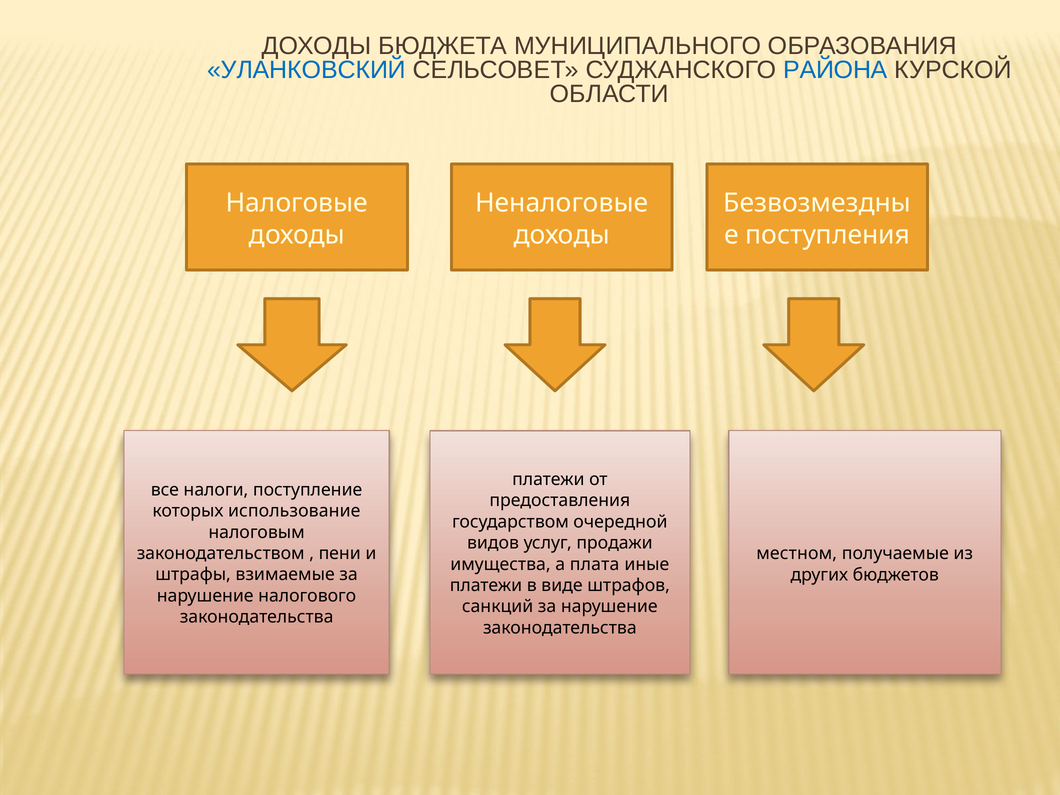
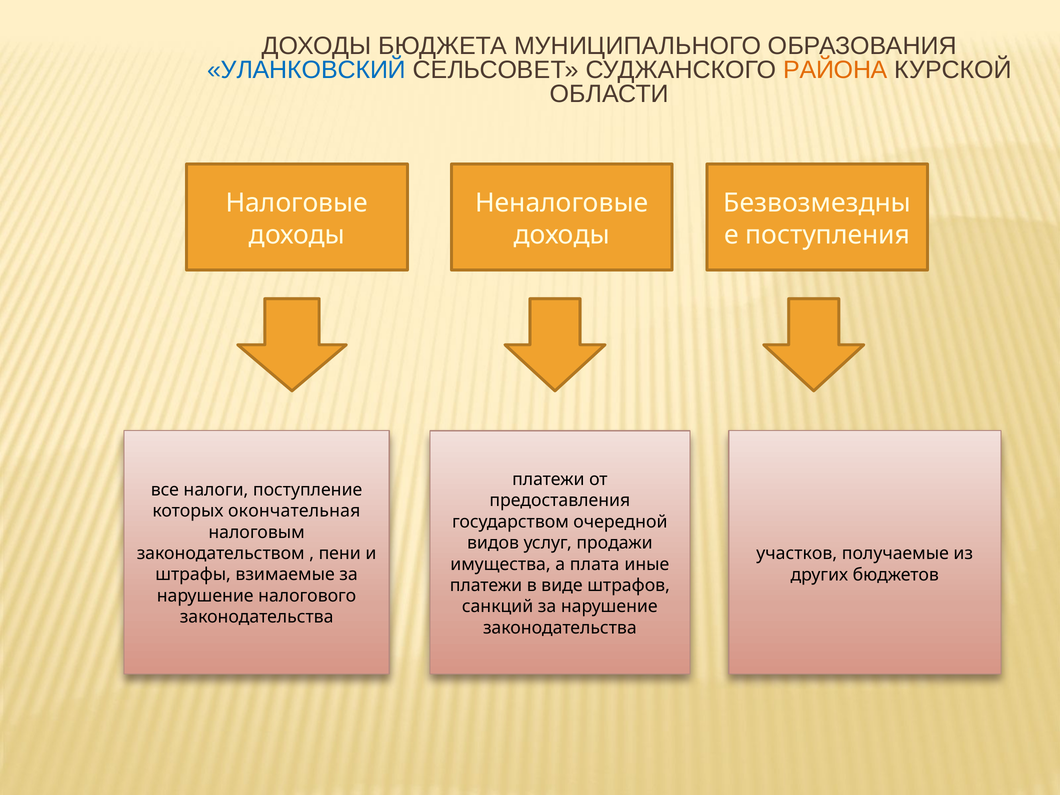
РАЙОНА colour: blue -> orange (835, 70)
использование: использование -> окончательная (294, 511)
местном: местном -> участков (797, 554)
